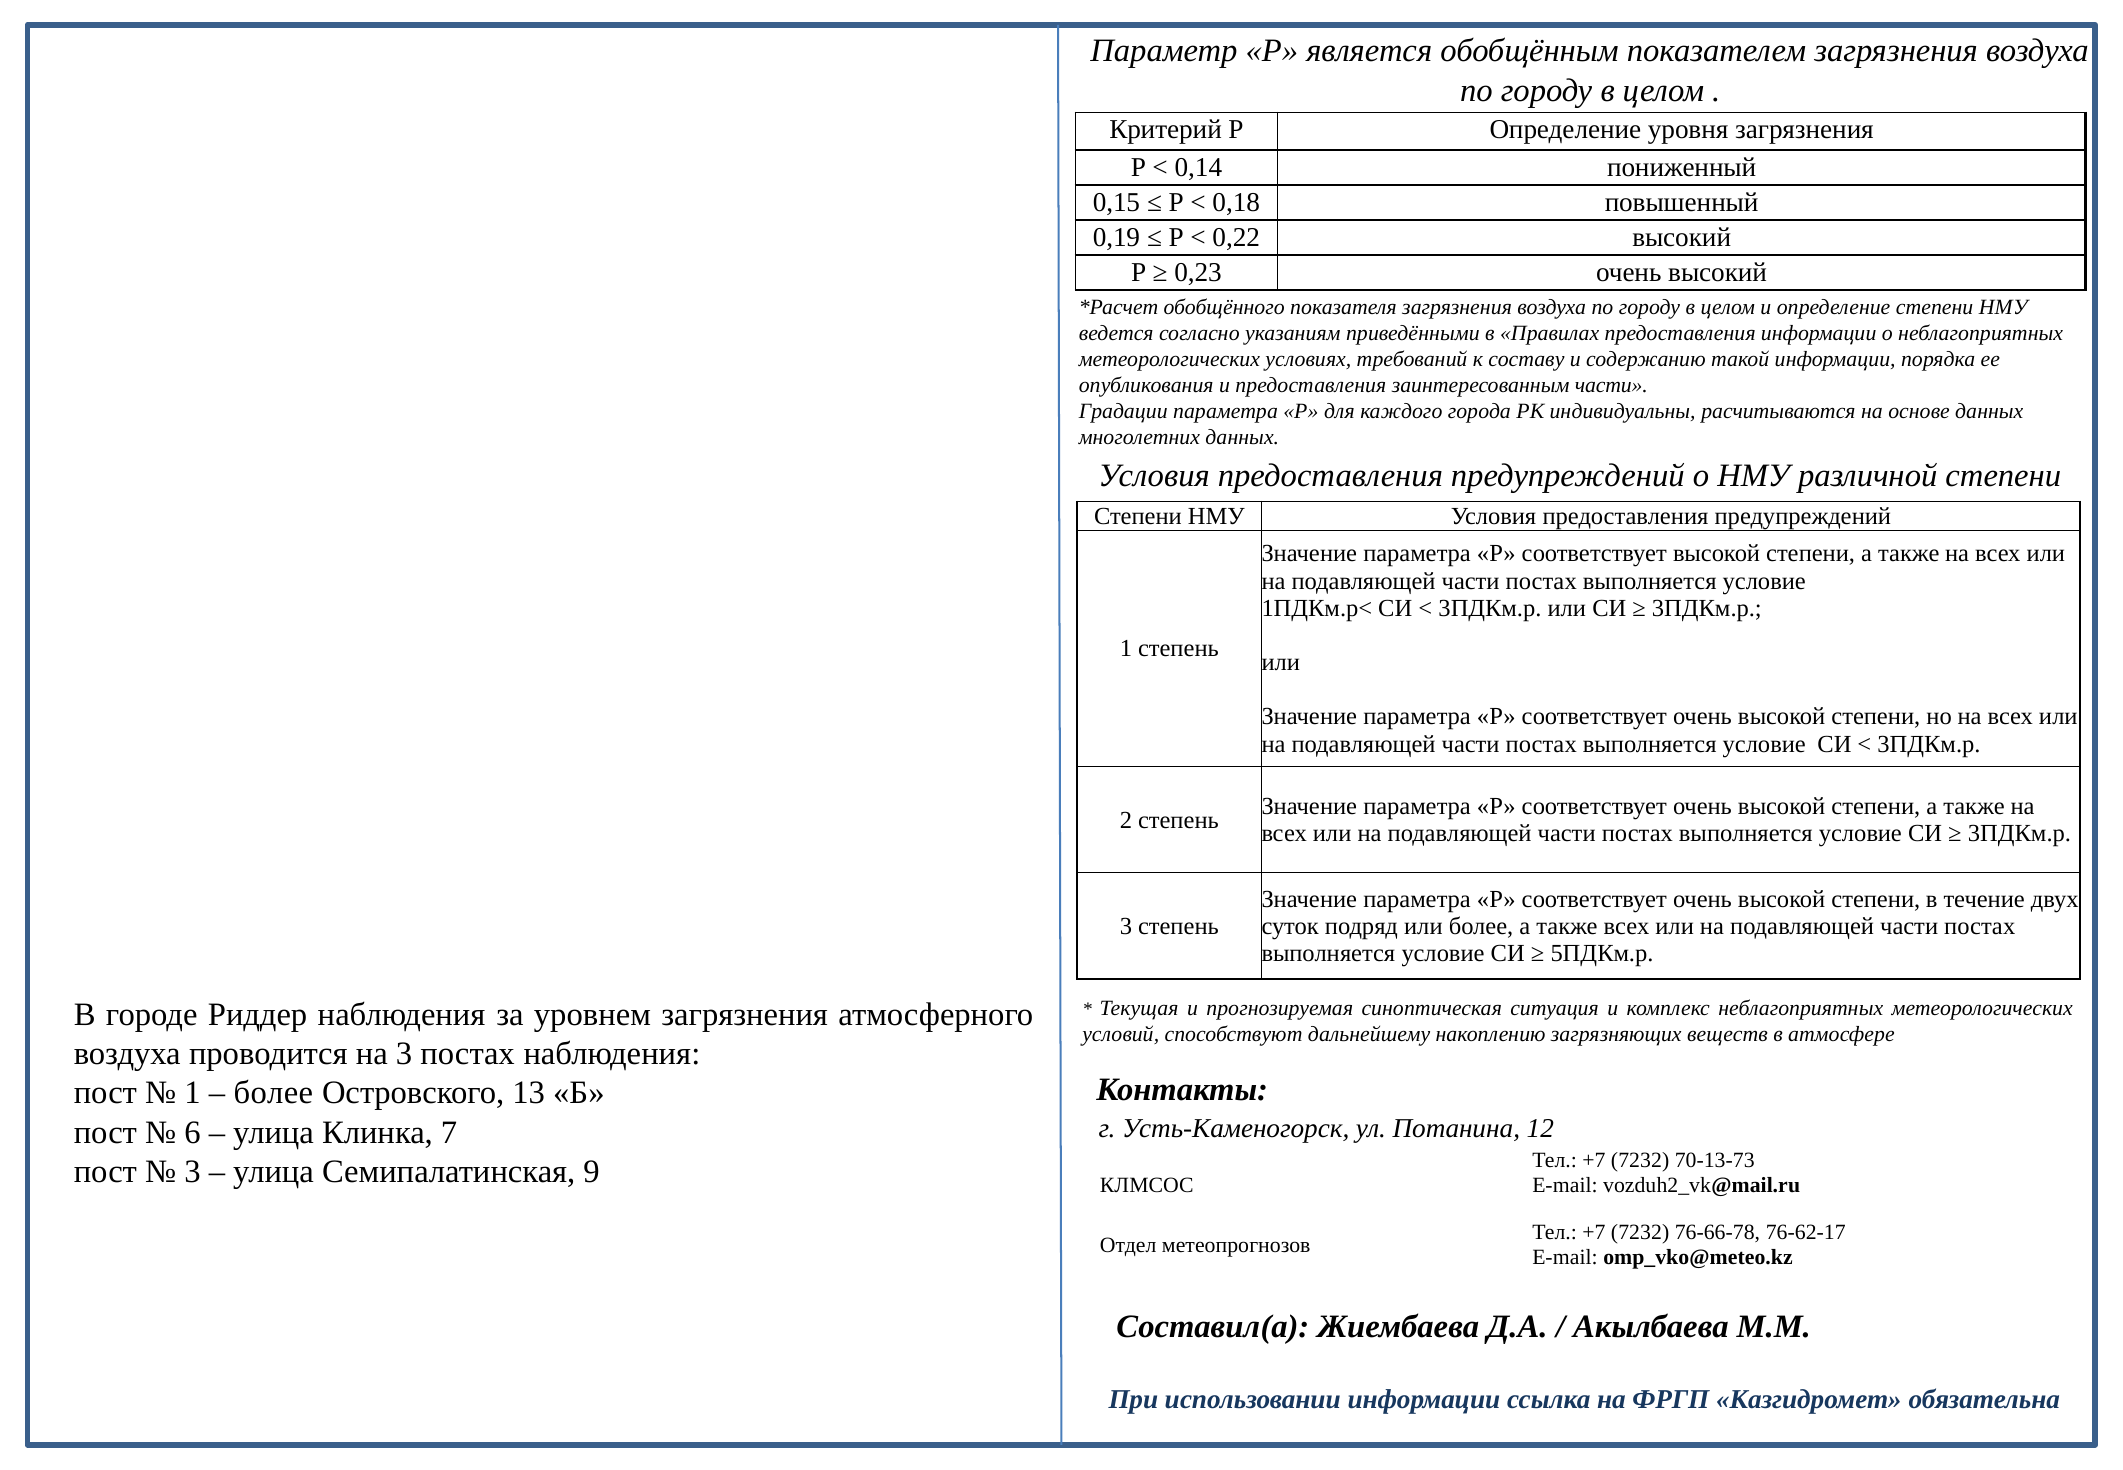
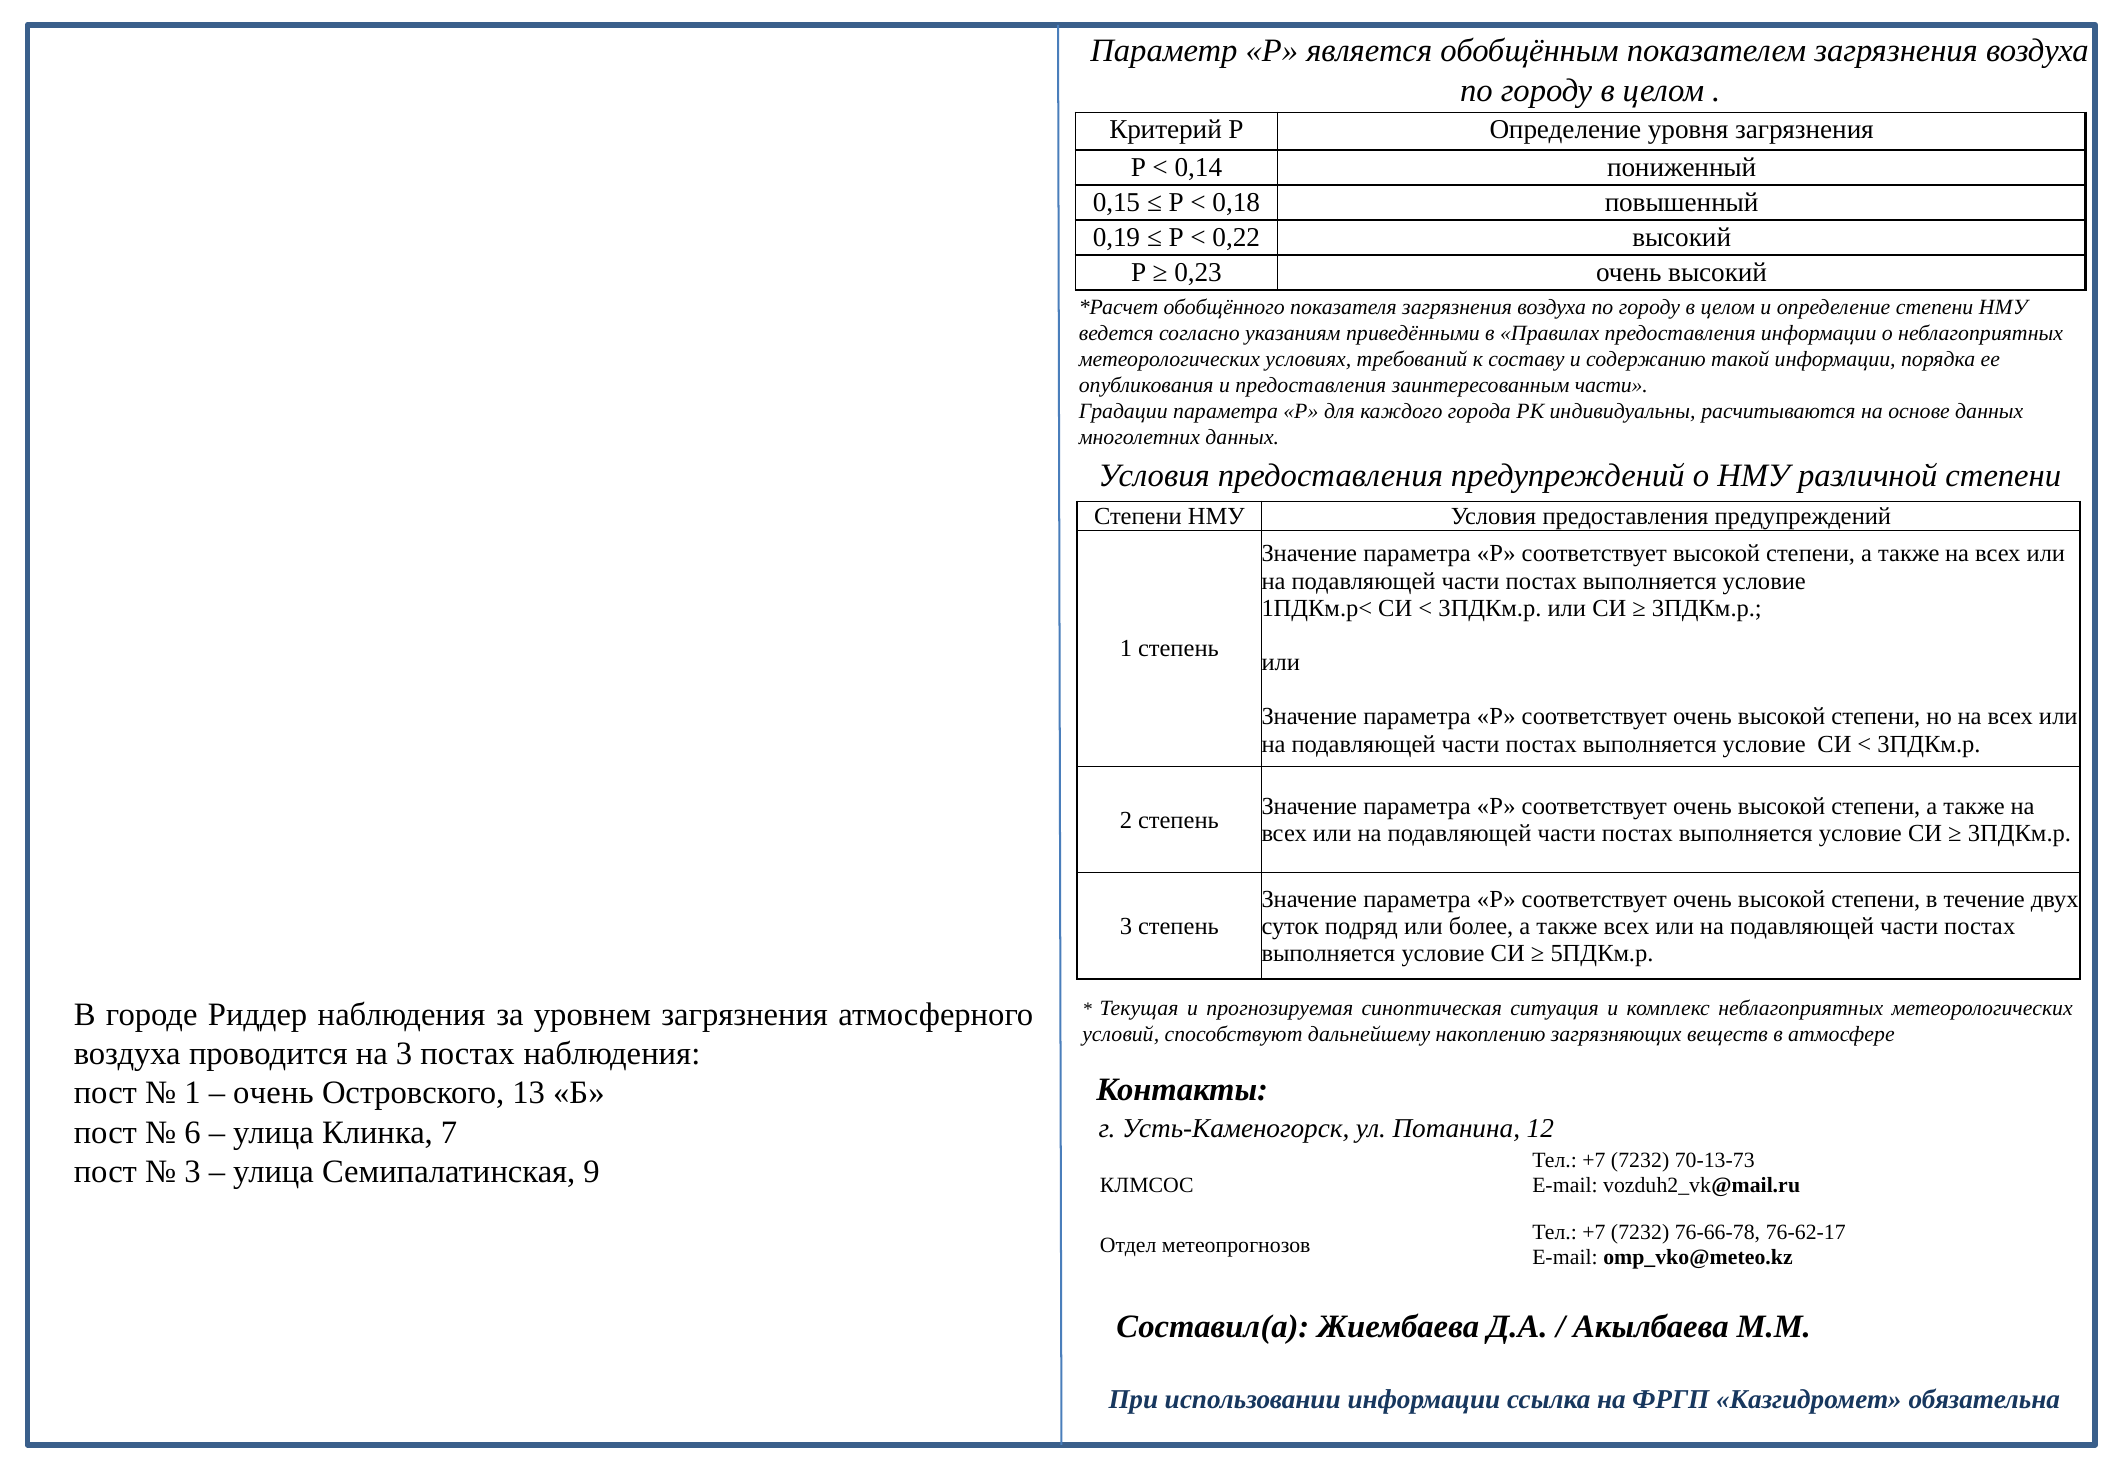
более: более -> очень (273, 1093)
